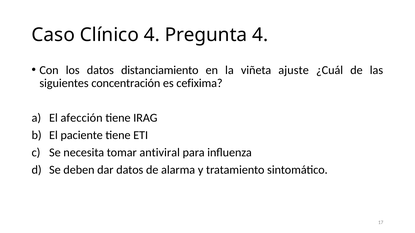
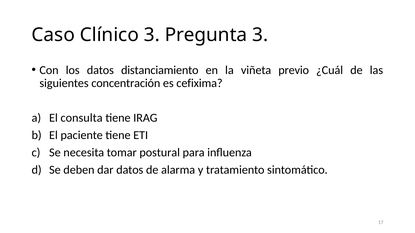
Clínico 4: 4 -> 3 (152, 35)
Pregunta 4: 4 -> 3 (260, 35)
ajuste: ajuste -> previo (294, 70)
afección: afección -> consulta (82, 118)
antiviral: antiviral -> postural (160, 153)
